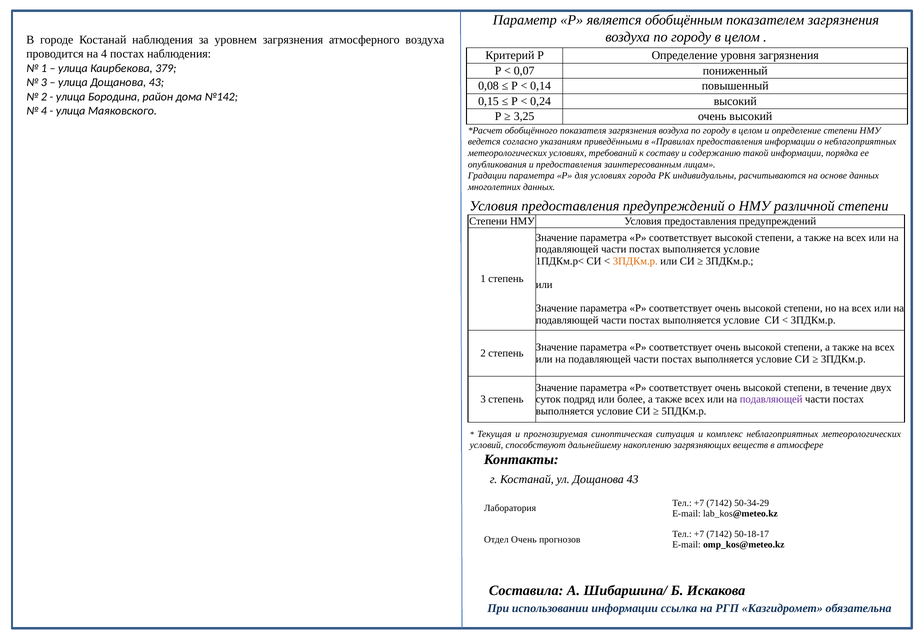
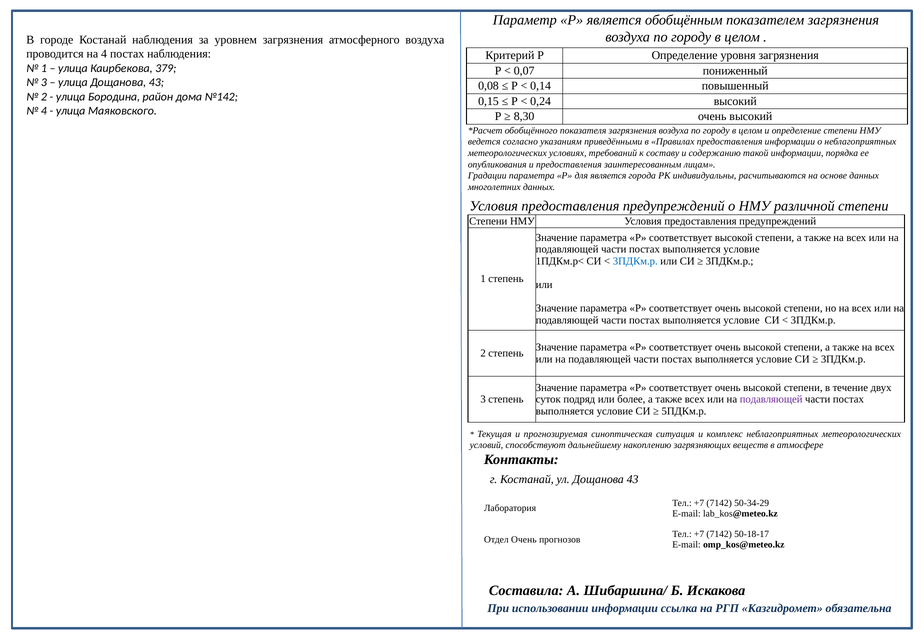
3,25: 3,25 -> 8,30 (524, 116)
для условиях: условиях -> является (608, 176)
3ПДКм.р colour: orange -> blue (635, 261)
